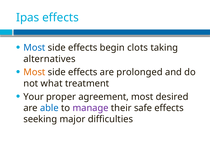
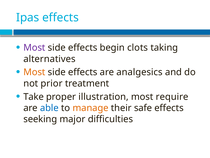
Most colour: blue -> purple (34, 48)
prolonged: prolonged -> analgesics (139, 72)
what: what -> prior (52, 83)
Your: Your -> Take (34, 96)
agreement: agreement -> illustration (104, 96)
desired: desired -> require (172, 96)
manage colour: purple -> orange (91, 108)
